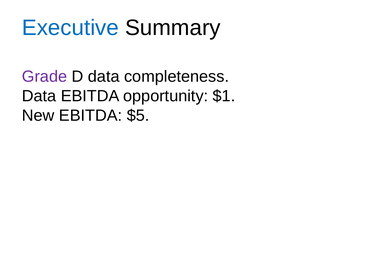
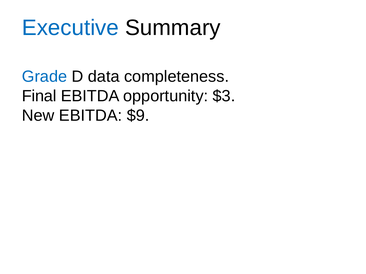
Grade colour: purple -> blue (44, 77)
Data: Data -> Final (39, 96)
$1: $1 -> $3 (224, 96)
$5: $5 -> $9 (138, 116)
